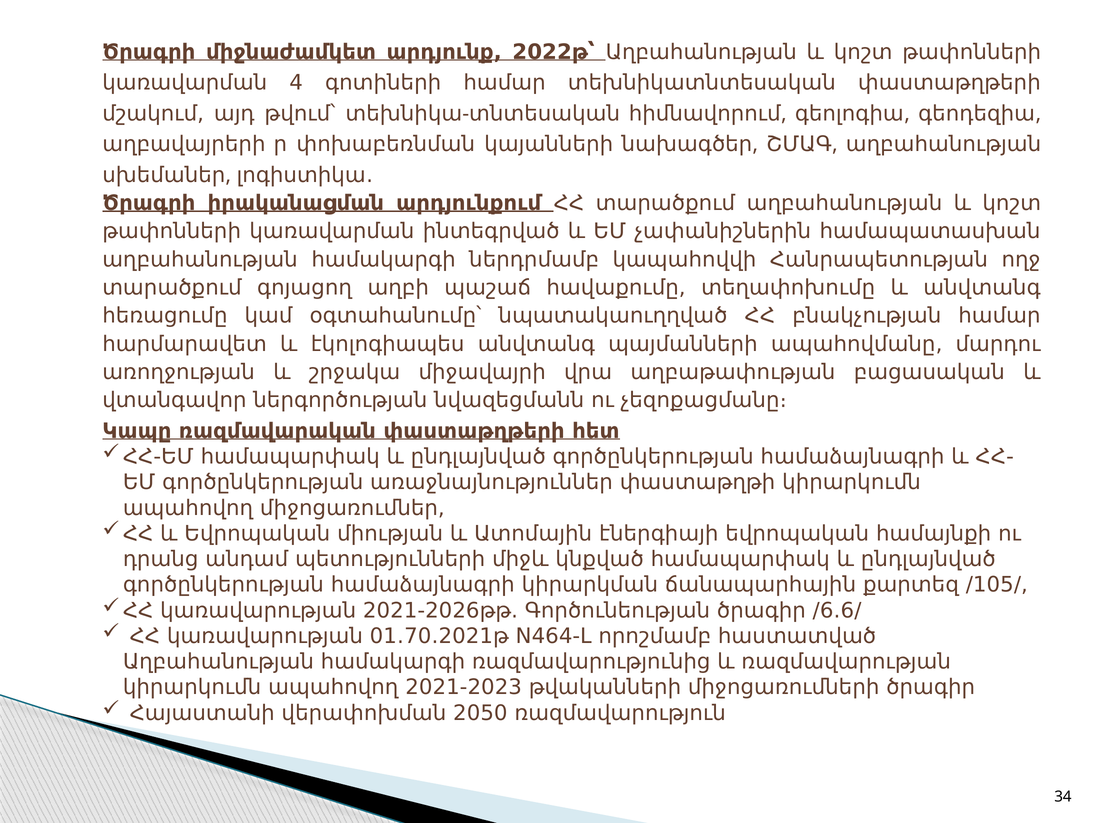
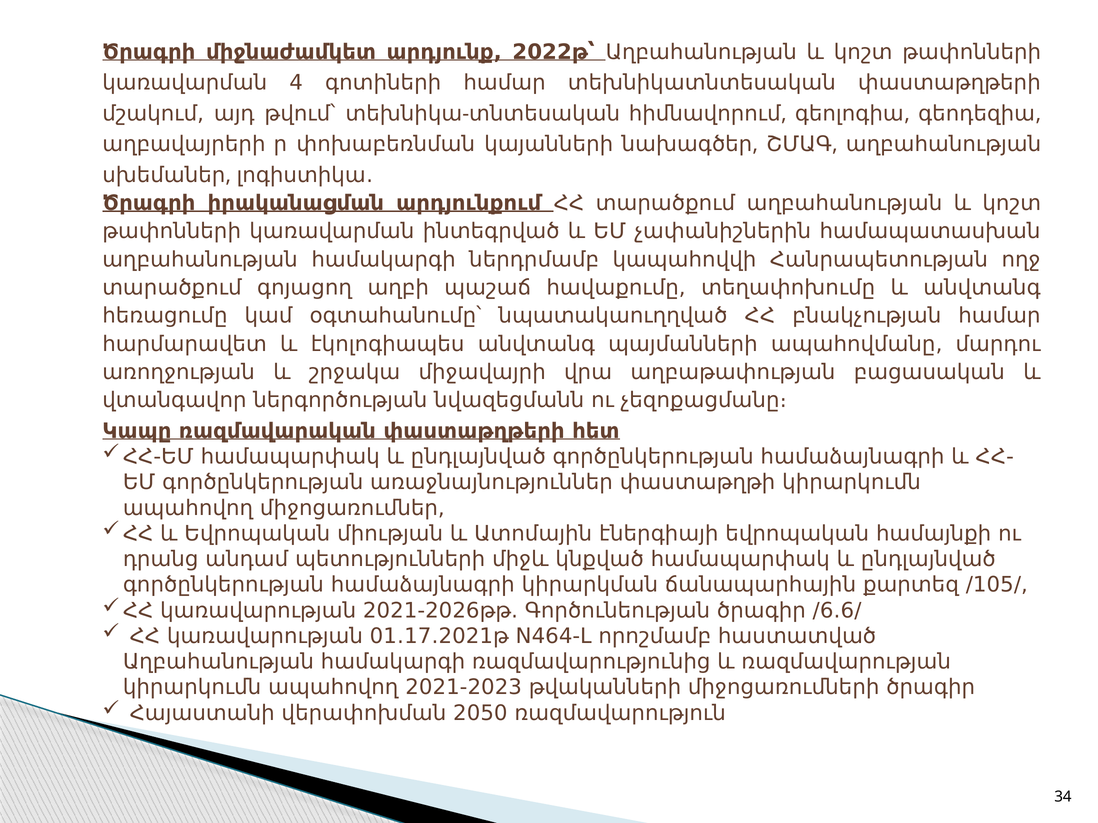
01․70․2021թ: 01․70․2021թ -> 01․17․2021թ (439, 636)
